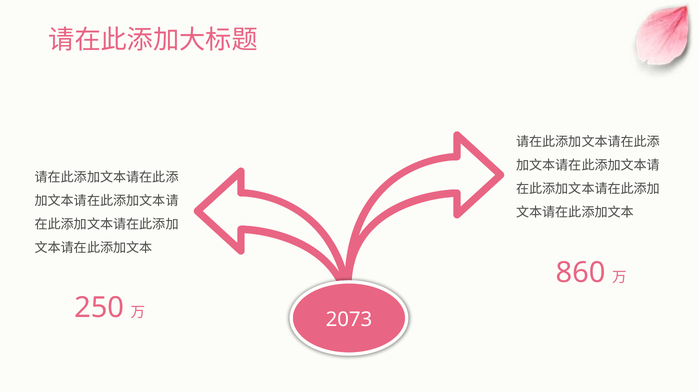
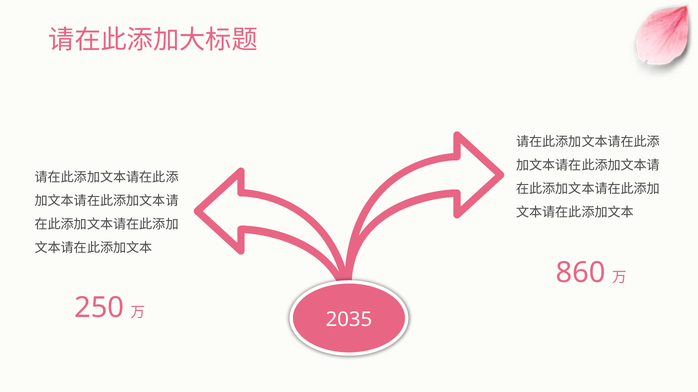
2073: 2073 -> 2035 (349, 320)
